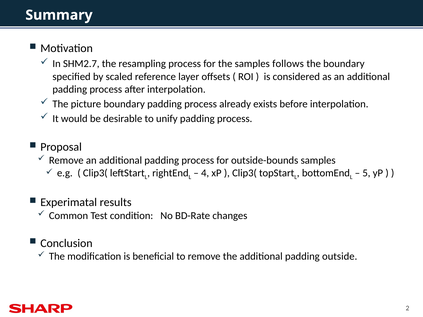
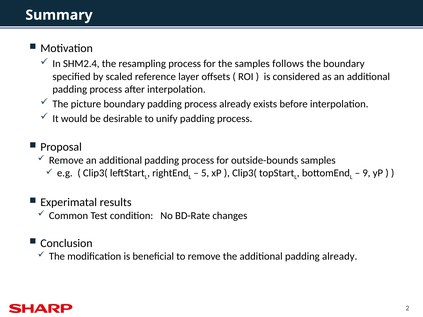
SHM2.7: SHM2.7 -> SHM2.4 (81, 64)
4: 4 -> 5 (205, 173)
5: 5 -> 9 (366, 173)
padding outside: outside -> already (340, 257)
